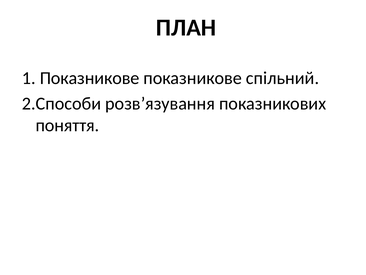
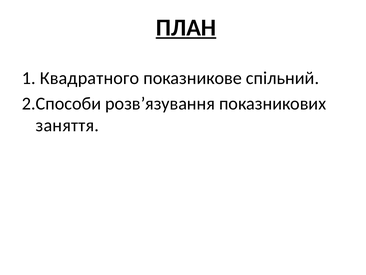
ПЛАН underline: none -> present (186, 28)
1 Показникове: Показникове -> Квадратного (89, 78)
поняття: поняття -> заняття (67, 125)
